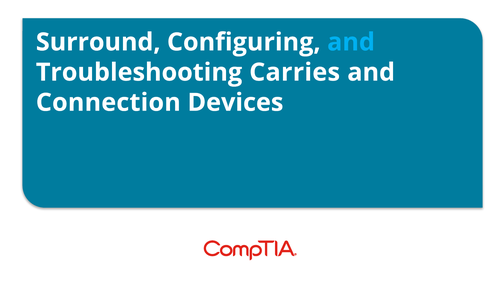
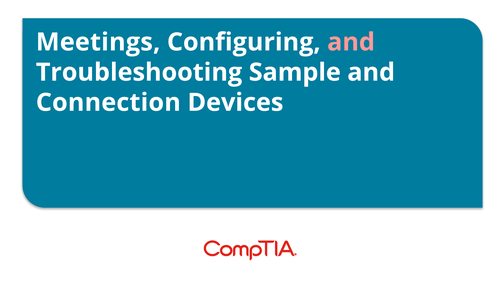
Surround: Surround -> Meetings (98, 42)
and colour: light blue -> pink (351, 42)
Carries: Carries -> Sample (295, 72)
